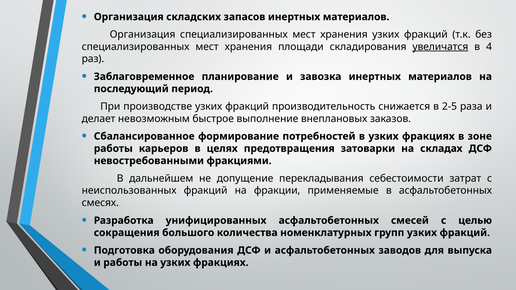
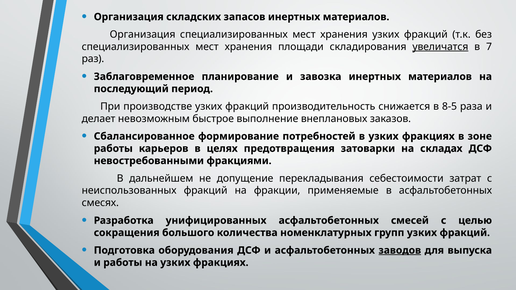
4: 4 -> 7 (489, 47)
2-5: 2-5 -> 8-5 (449, 106)
заводов underline: none -> present (400, 251)
